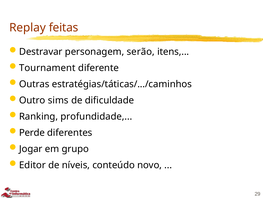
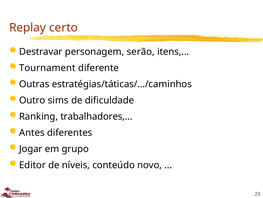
feitas: feitas -> certo (63, 28)
profundidade: profundidade -> trabalhadores (96, 116)
Perde: Perde -> Antes (32, 132)
